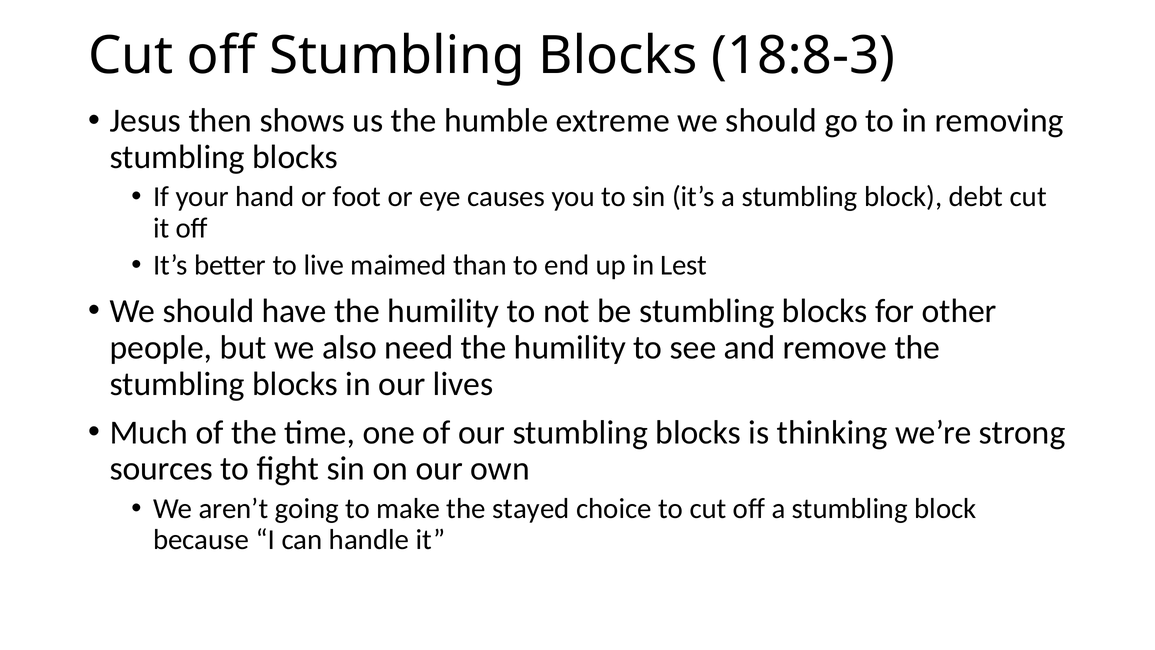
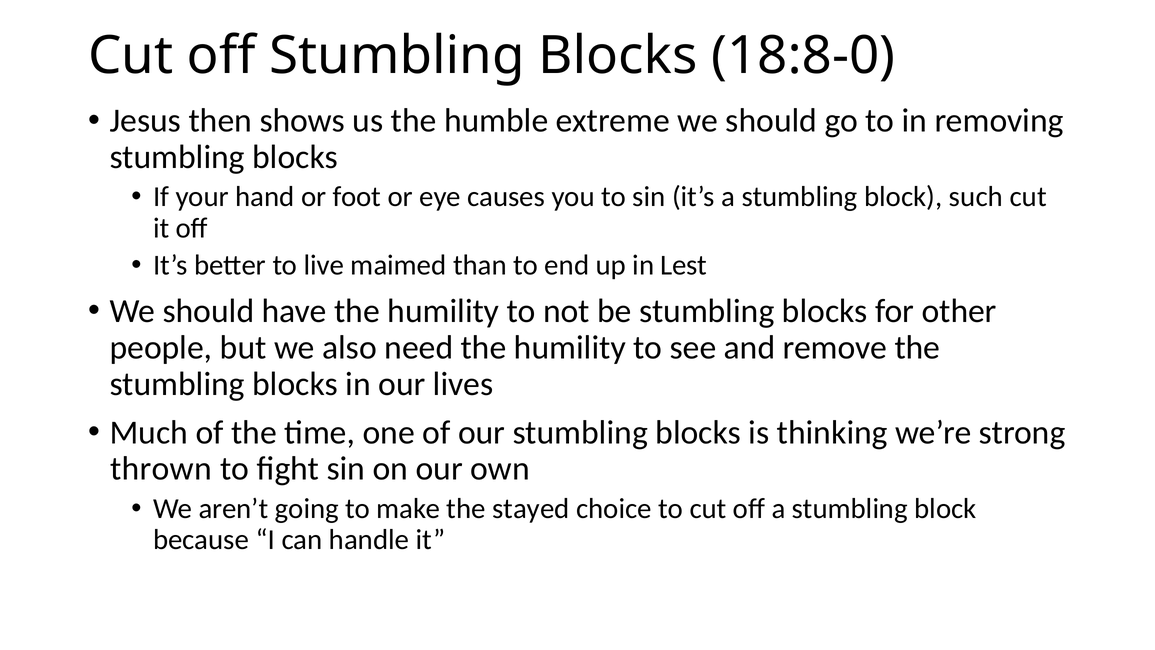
18:8-3: 18:8-3 -> 18:8-0 (803, 56)
debt: debt -> such (976, 197)
sources: sources -> thrown (161, 469)
